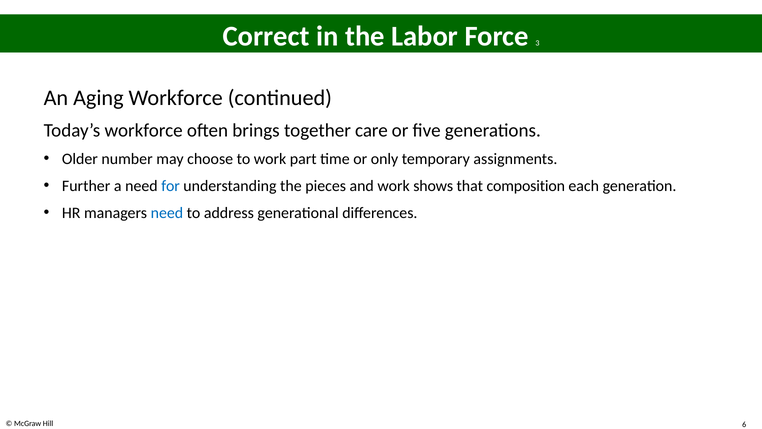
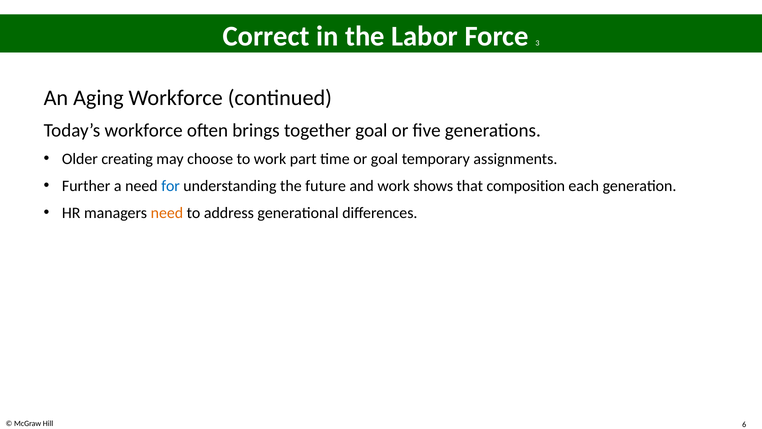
together care: care -> goal (371, 130)
number: number -> creating (127, 159)
or only: only -> goal (384, 159)
pieces: pieces -> future (326, 186)
need colour: blue -> orange (167, 213)
